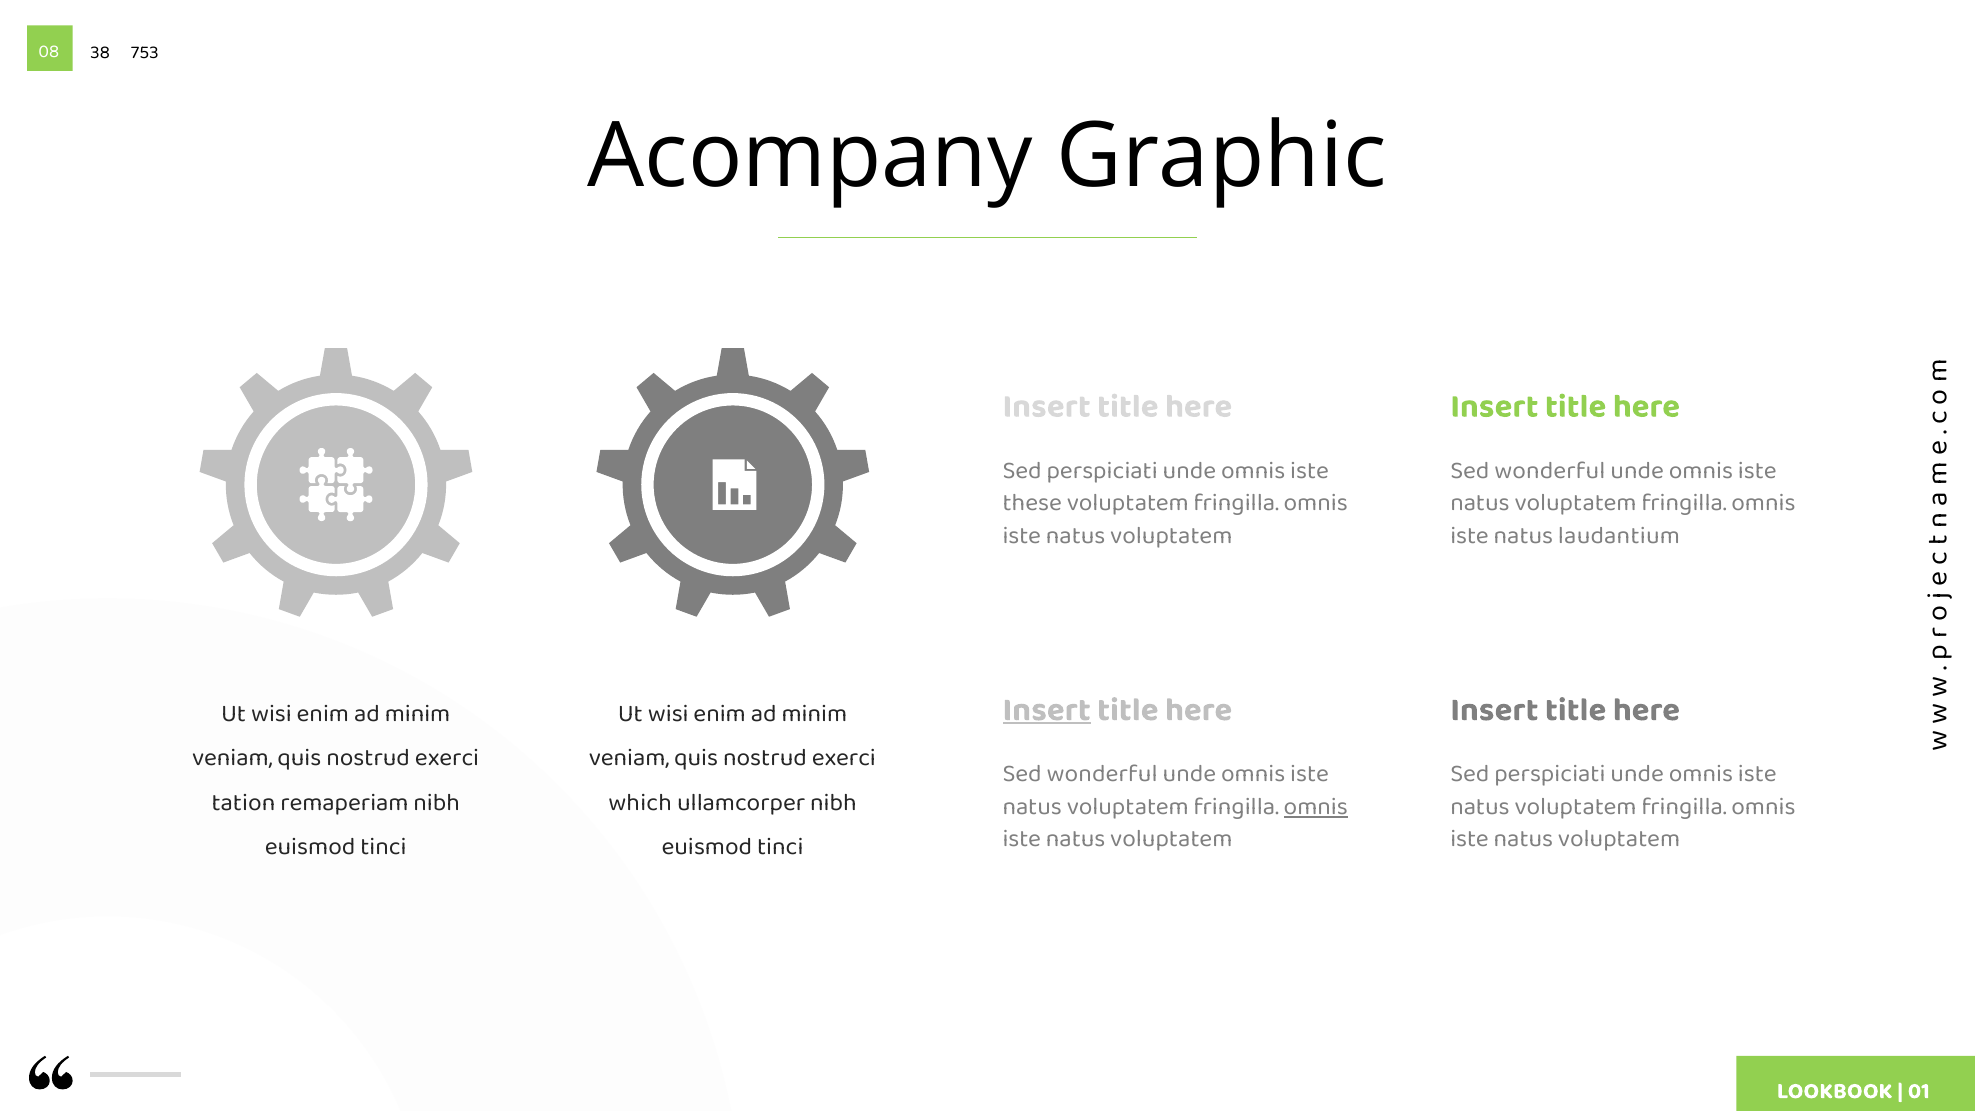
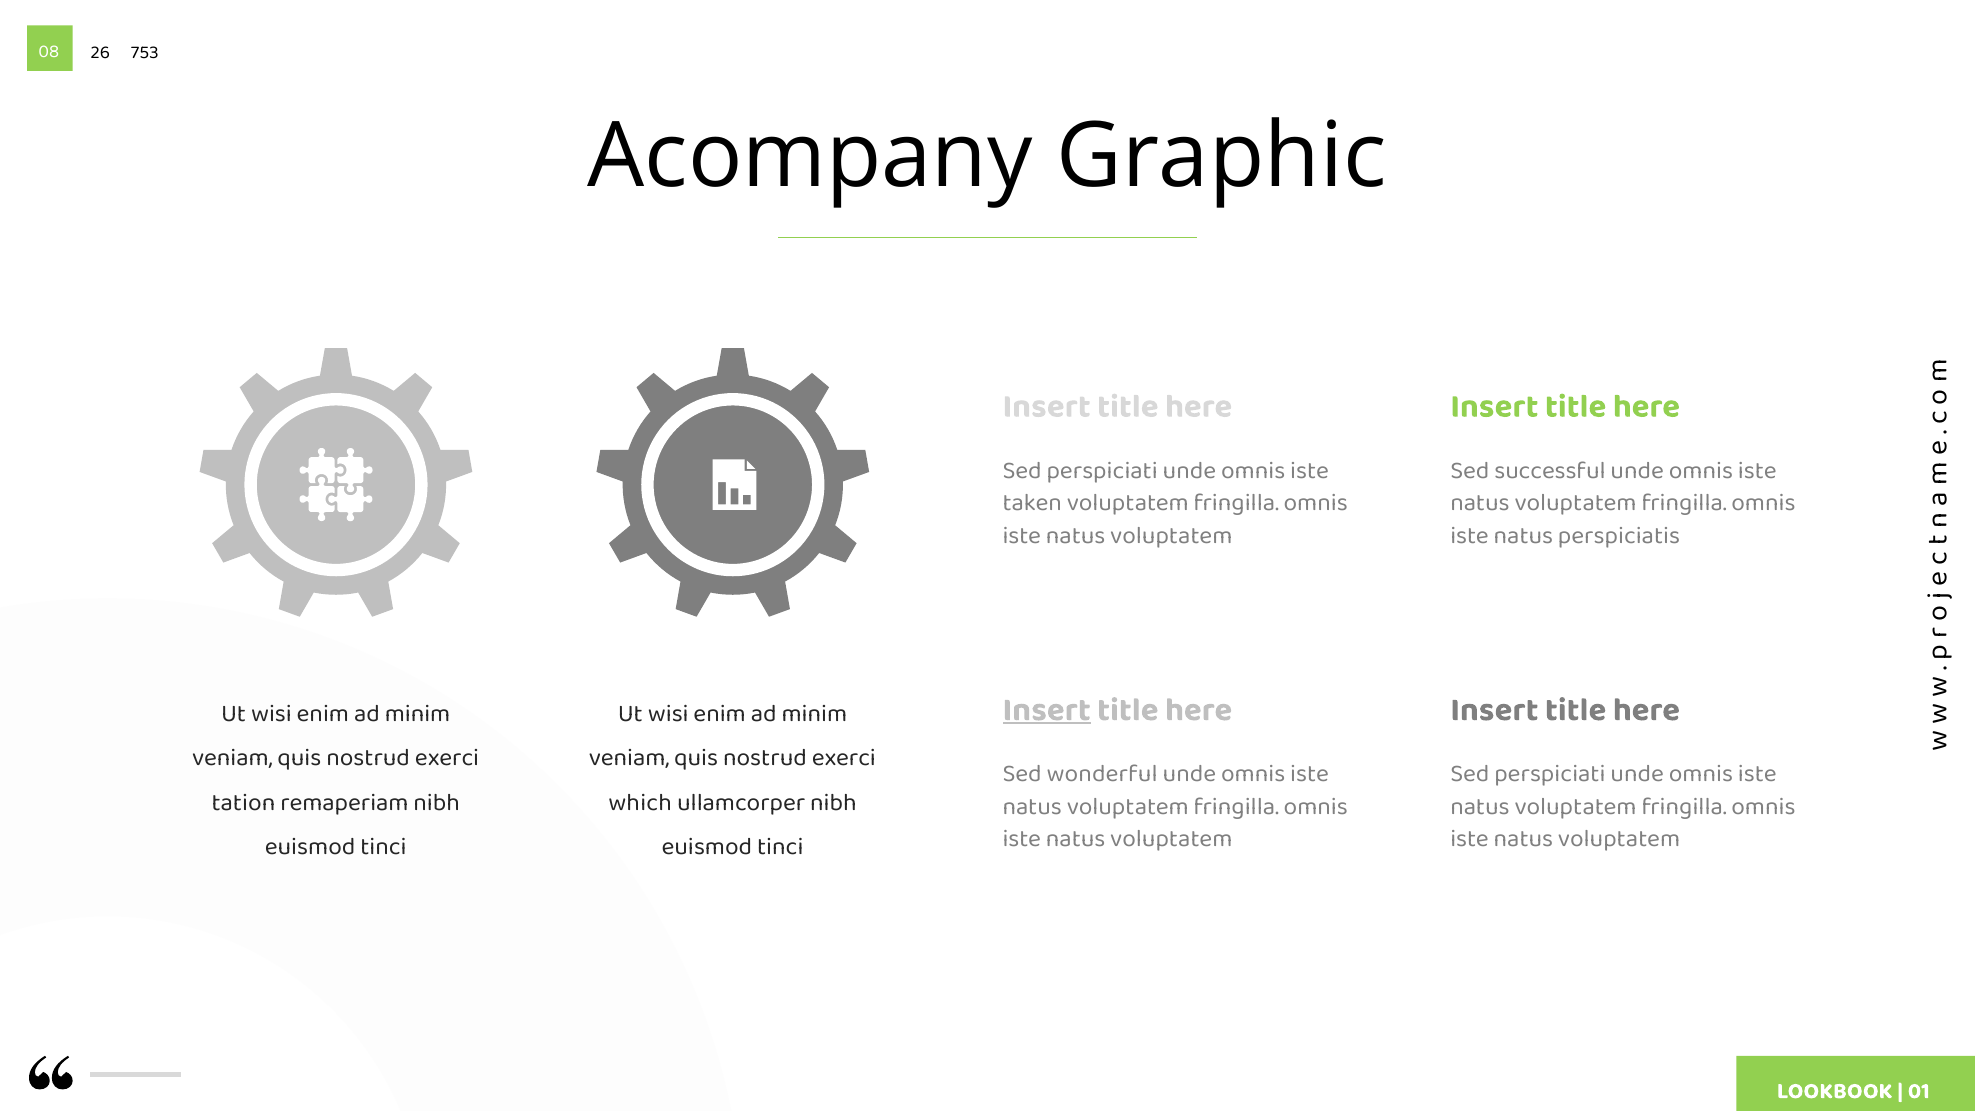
38: 38 -> 26 (100, 52)
wonderful: wonderful -> successful (1550, 470)
these: these -> taken (1032, 503)
laudantium: laudantium -> perspiciatis (1619, 535)
omnis underline: present -> none (1316, 806)
